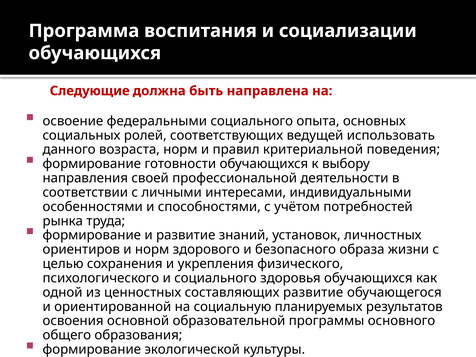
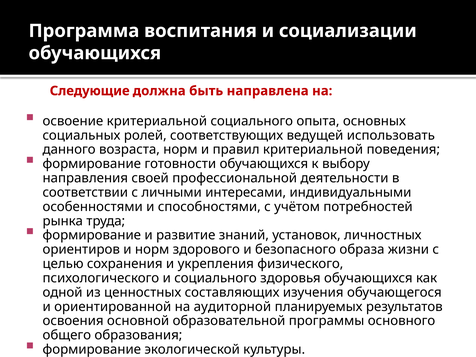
освоение федеральными: федеральными -> критериальной (157, 121)
составляющих развитие: развитие -> изучения (313, 292)
социальную: социальную -> аудиторной (232, 307)
